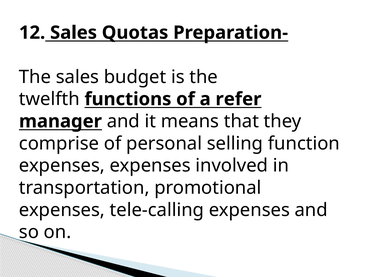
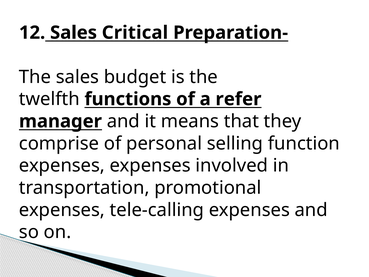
Quotas: Quotas -> Critical (135, 33)
